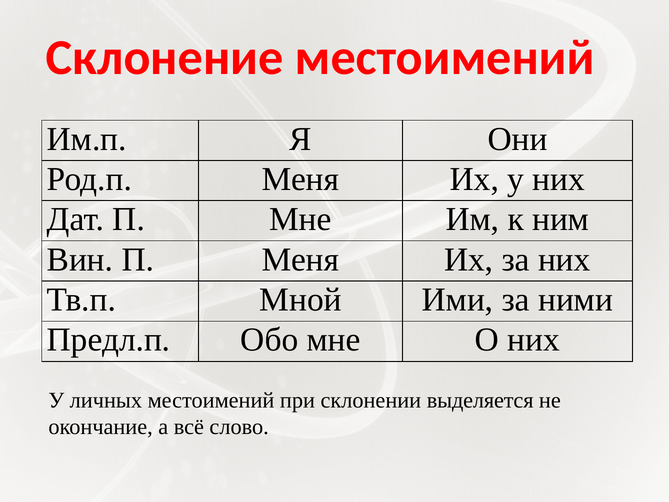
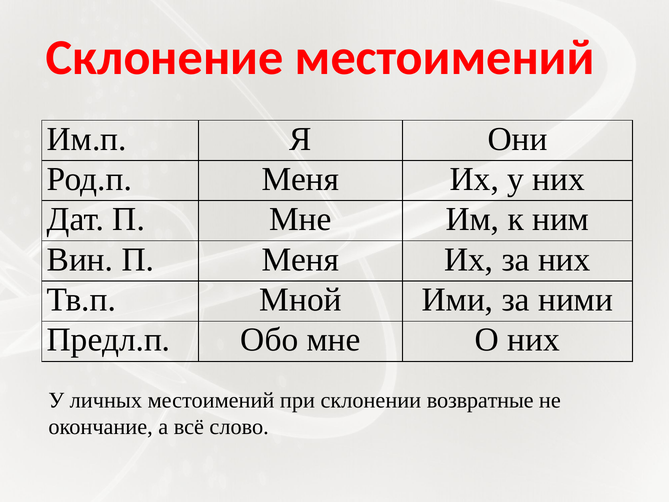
выделяется: выделяется -> возвратные (480, 400)
